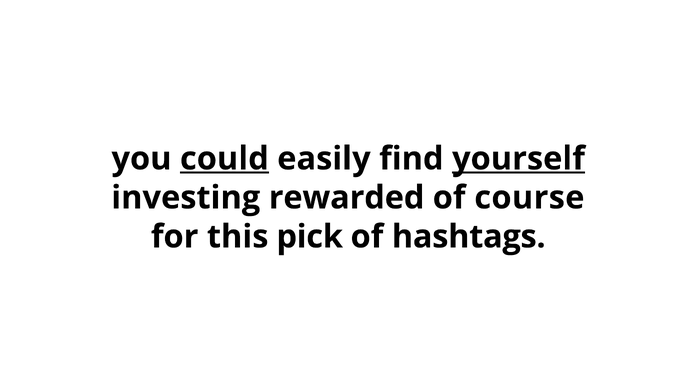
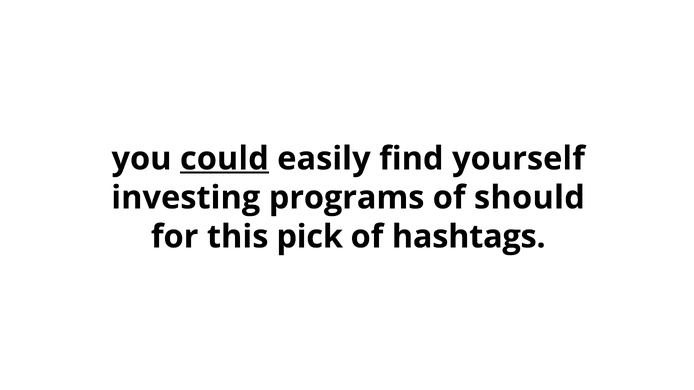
yourself underline: present -> none (518, 159)
rewarded: rewarded -> programs (347, 198)
course: course -> should (529, 198)
